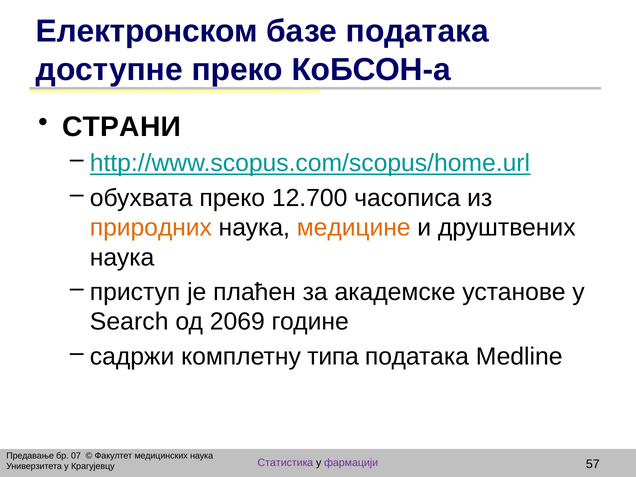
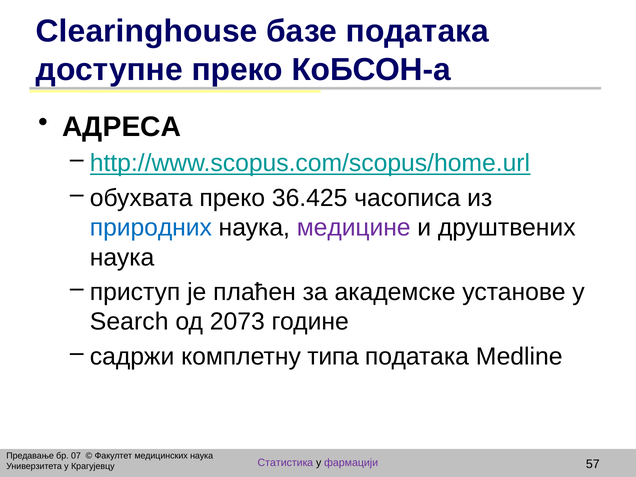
Електронском: Електронском -> Clearinghouse (147, 31)
СТРАНИ: СТРАНИ -> АДРЕСА (122, 127)
12.700: 12.700 -> 36.425 (310, 198)
природних colour: orange -> blue (151, 228)
медицине colour: orange -> purple (354, 228)
2069: 2069 -> 2073 (237, 322)
